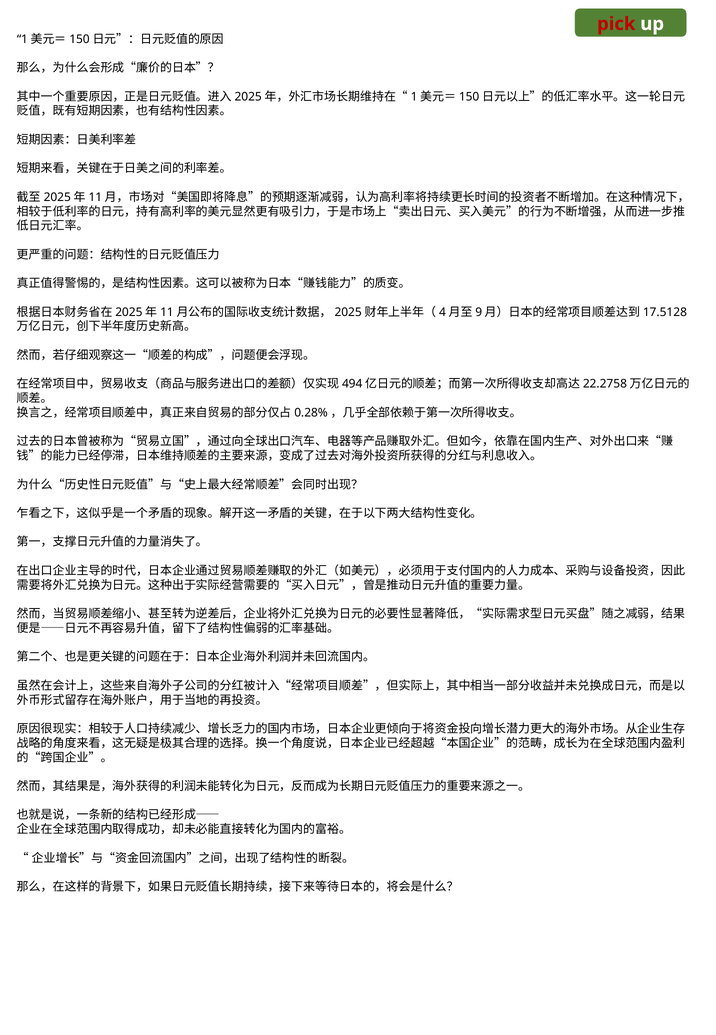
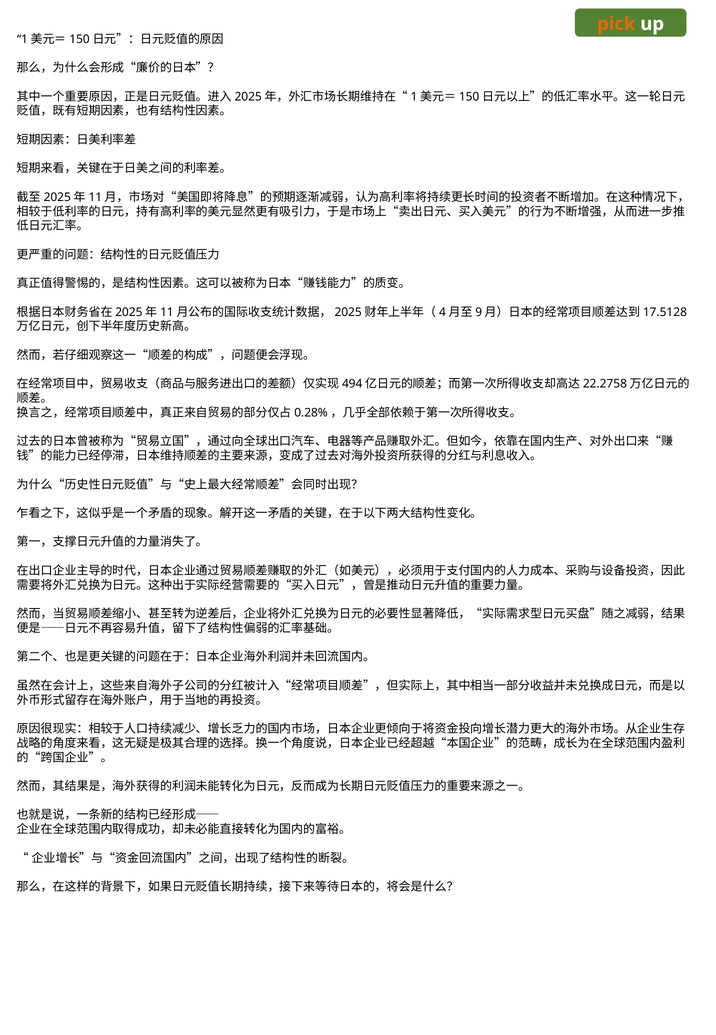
pick colour: red -> orange (616, 24)
